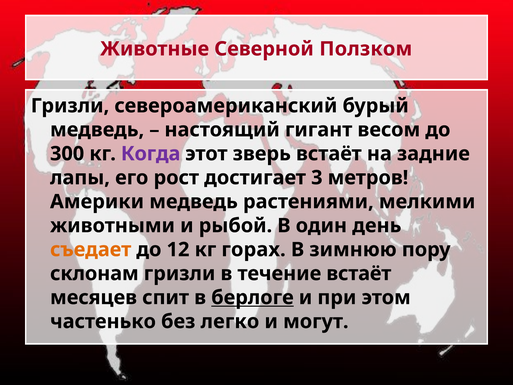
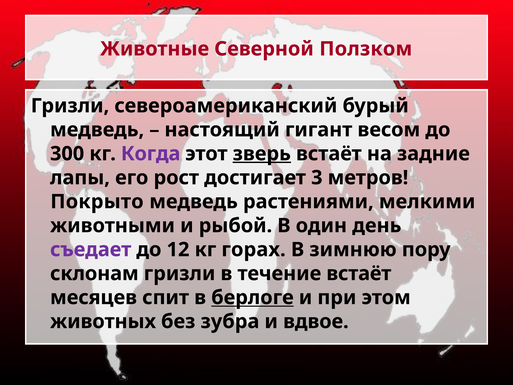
зверь underline: none -> present (262, 154)
Америки: Америки -> Покрыто (97, 202)
съедает colour: orange -> purple (91, 249)
частенько: частенько -> животных (103, 321)
легко: легко -> зубра (230, 321)
могут: могут -> вдвое (316, 321)
